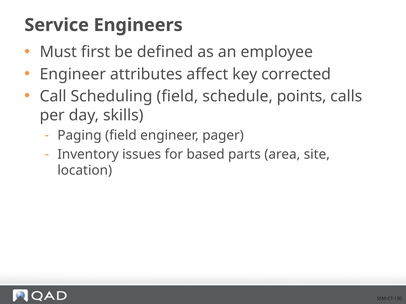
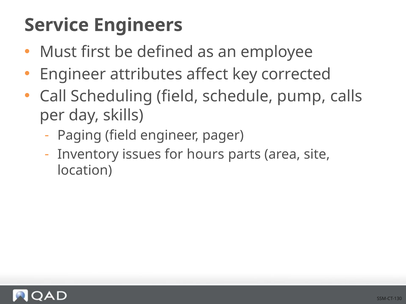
points: points -> pump (301, 96)
based: based -> hours (205, 154)
